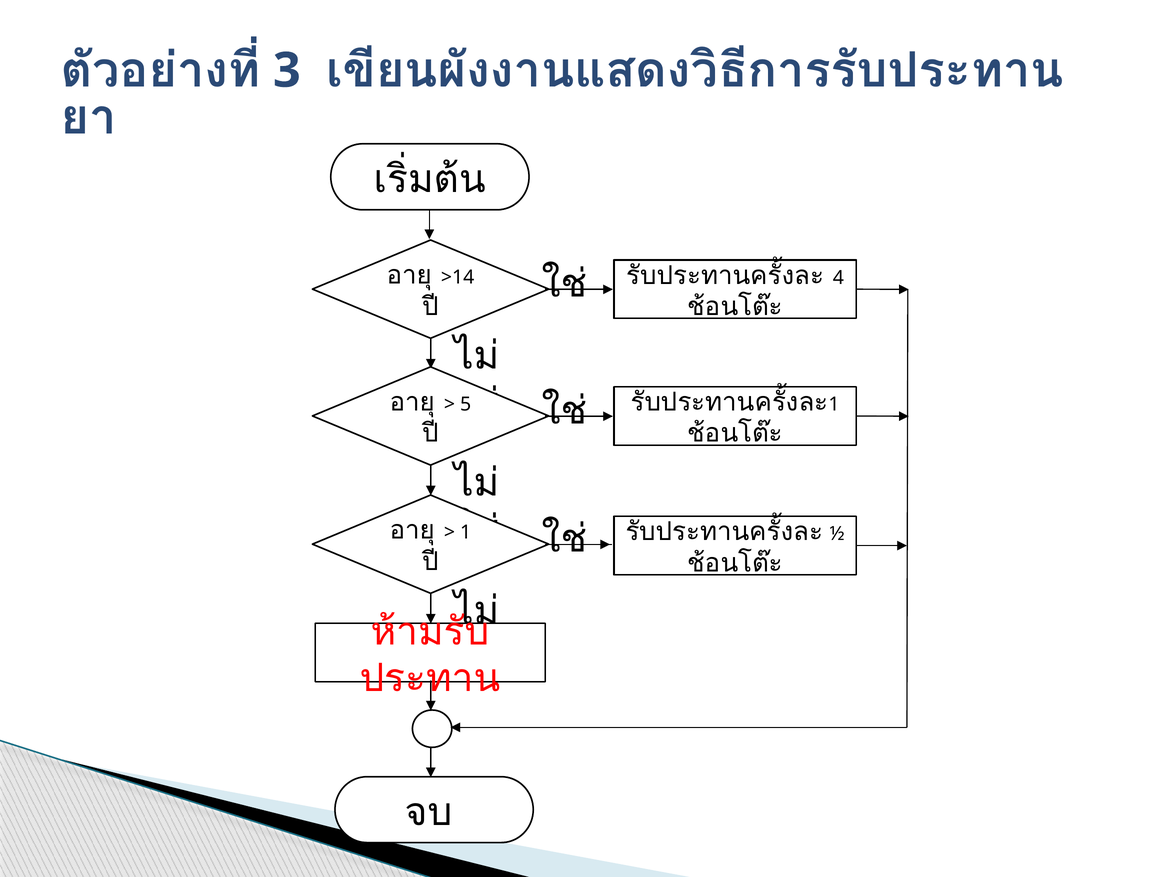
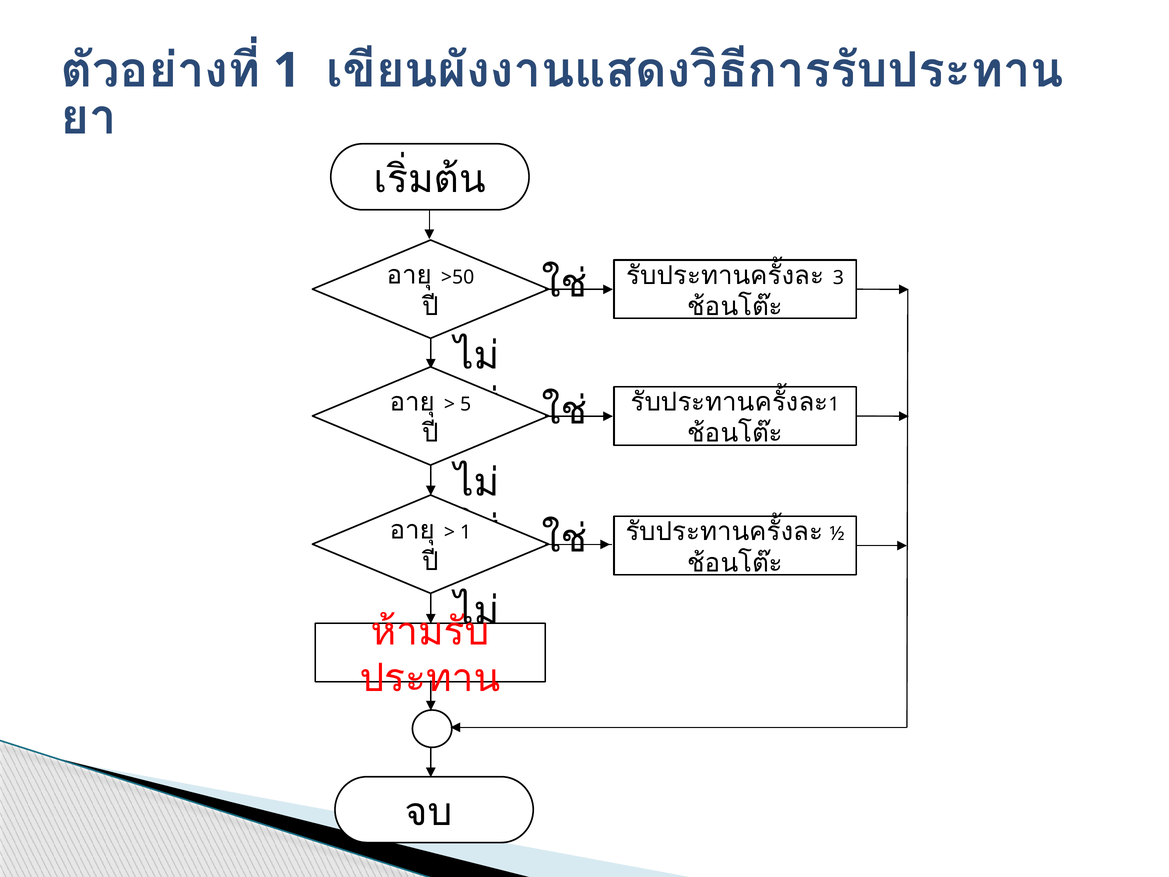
3: 3 -> 1 (287, 71)
>14: >14 -> >50 (458, 277)
4: 4 -> 3 (838, 277)
